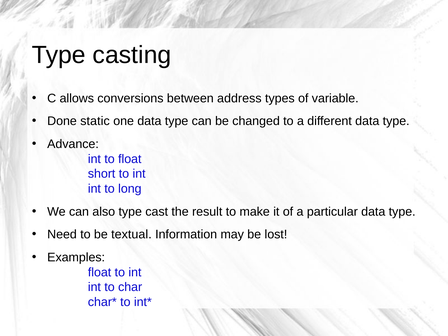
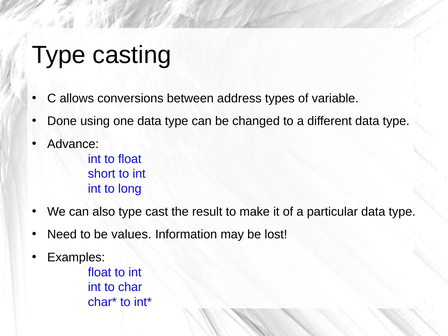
static: static -> using (95, 121)
textual: textual -> values (131, 235)
